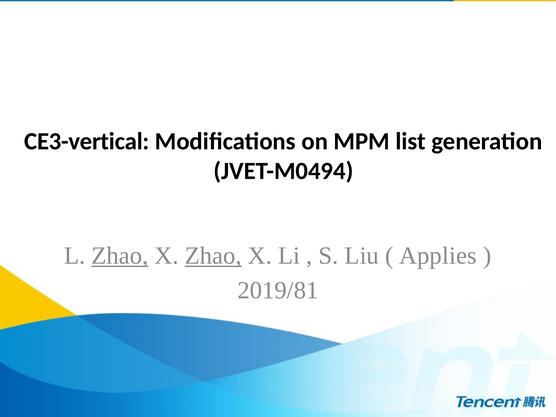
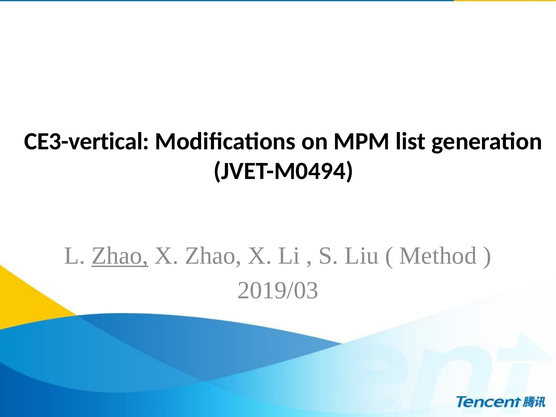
Zhao underline: present -> none (213, 256)
Applies: Applies -> Method (438, 256)
2019/81: 2019/81 -> 2019/03 (278, 290)
